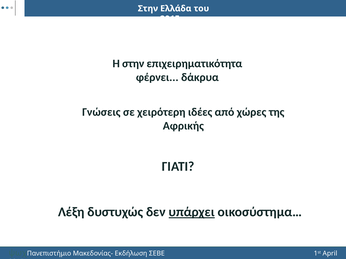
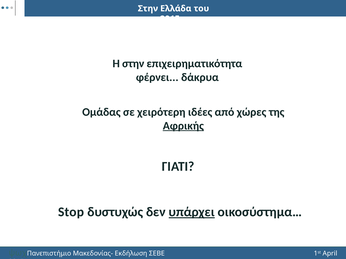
Γνώσεις: Γνώσεις -> Ομάδας (101, 112)
Αφρικής underline: none -> present (183, 126)
Λέξη: Λέξη -> Stop (71, 212)
